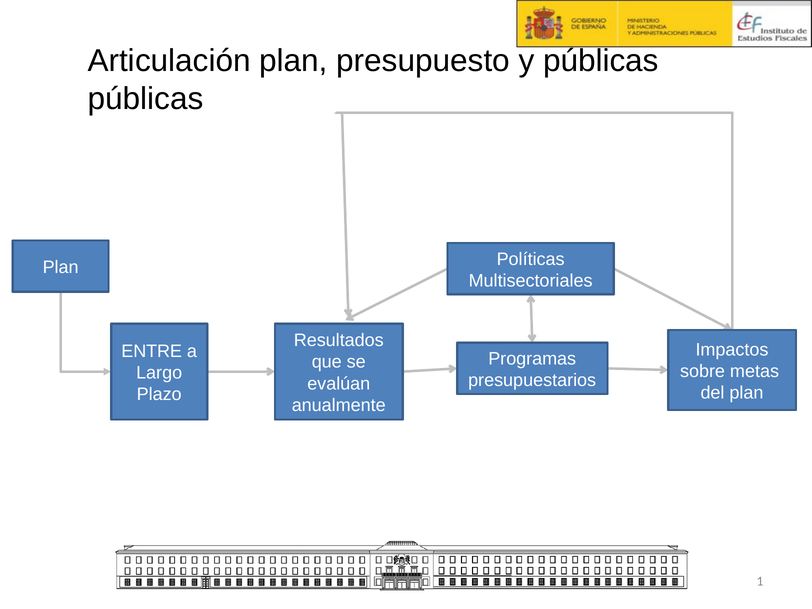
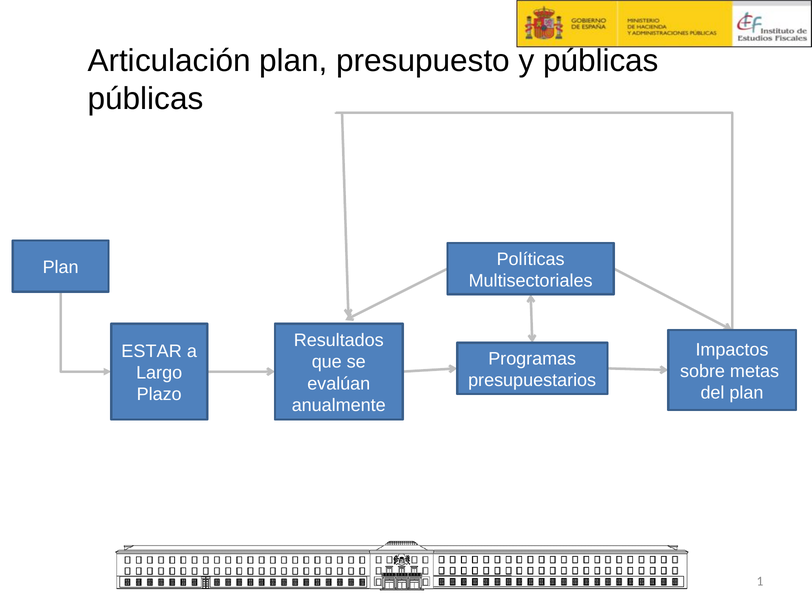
ENTRE: ENTRE -> ESTAR (152, 351)
